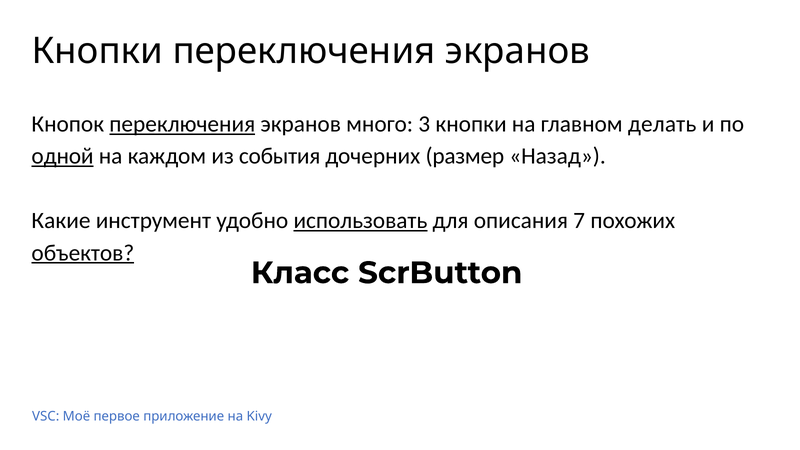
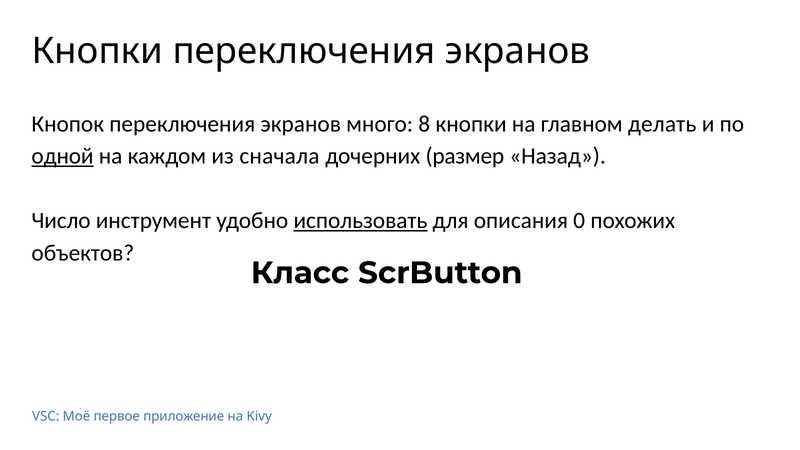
переключения underline: present -> none (182, 124)
3: 3 -> 8 (424, 124)
события: события -> сначала (279, 156)
Какие: Какие -> Число (61, 221)
7: 7 -> 0 (579, 221)
объектов underline: present -> none (83, 253)
